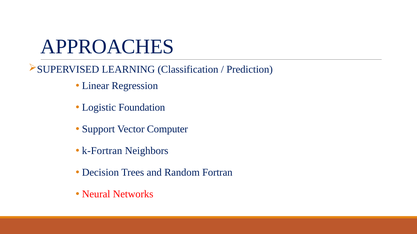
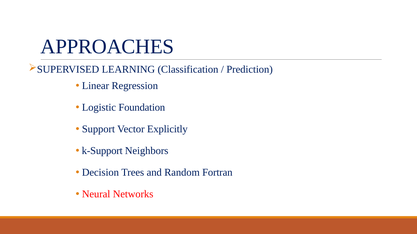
Computer: Computer -> Explicitly (167, 129)
k-Fortran: k-Fortran -> k-Support (102, 151)
